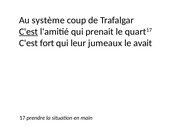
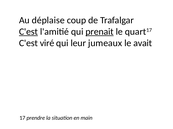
système: système -> déplaise (48, 20)
prenait underline: none -> present (100, 32)
fort: fort -> viré (47, 43)
